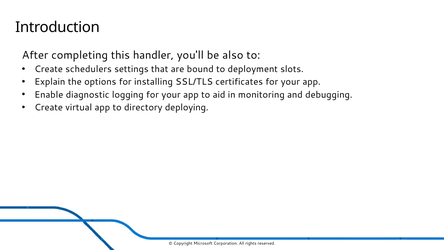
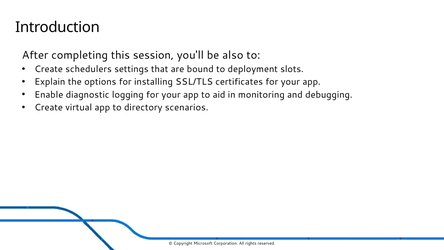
handler: handler -> session (153, 55)
deploying: deploying -> scenarios (187, 107)
